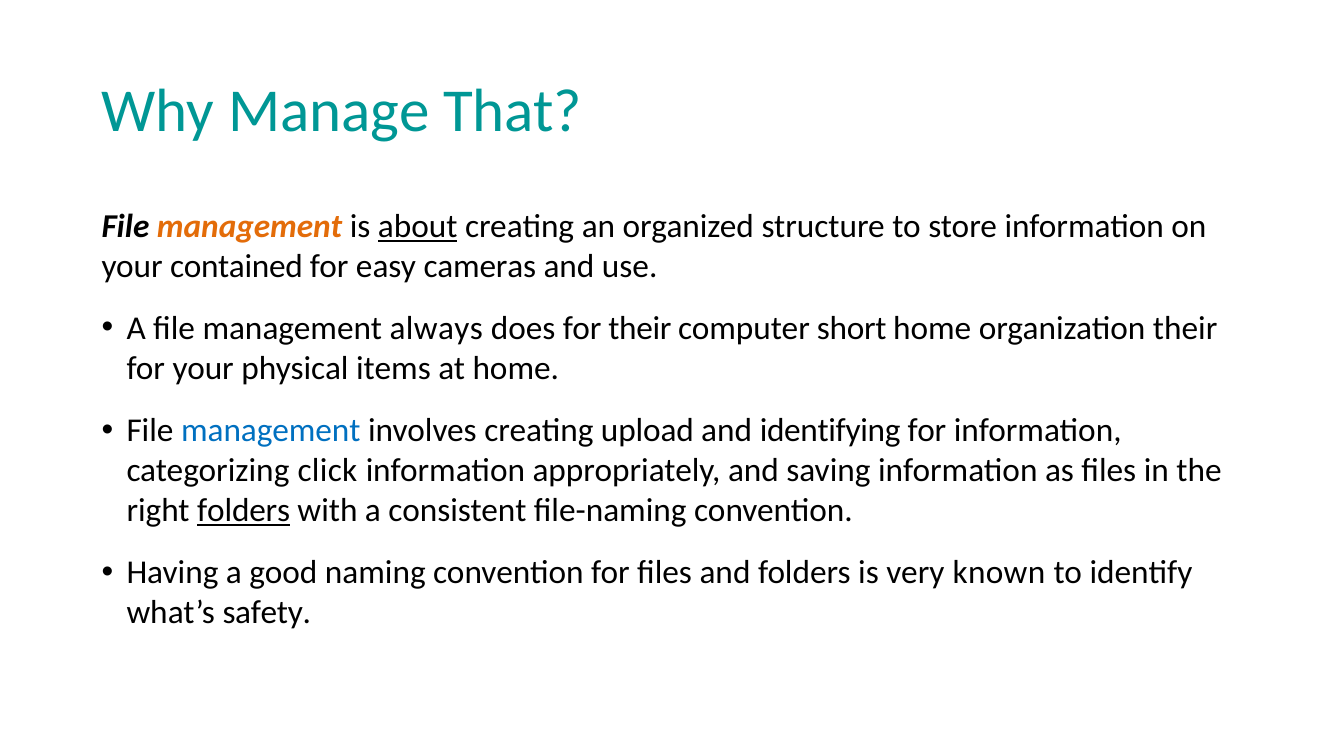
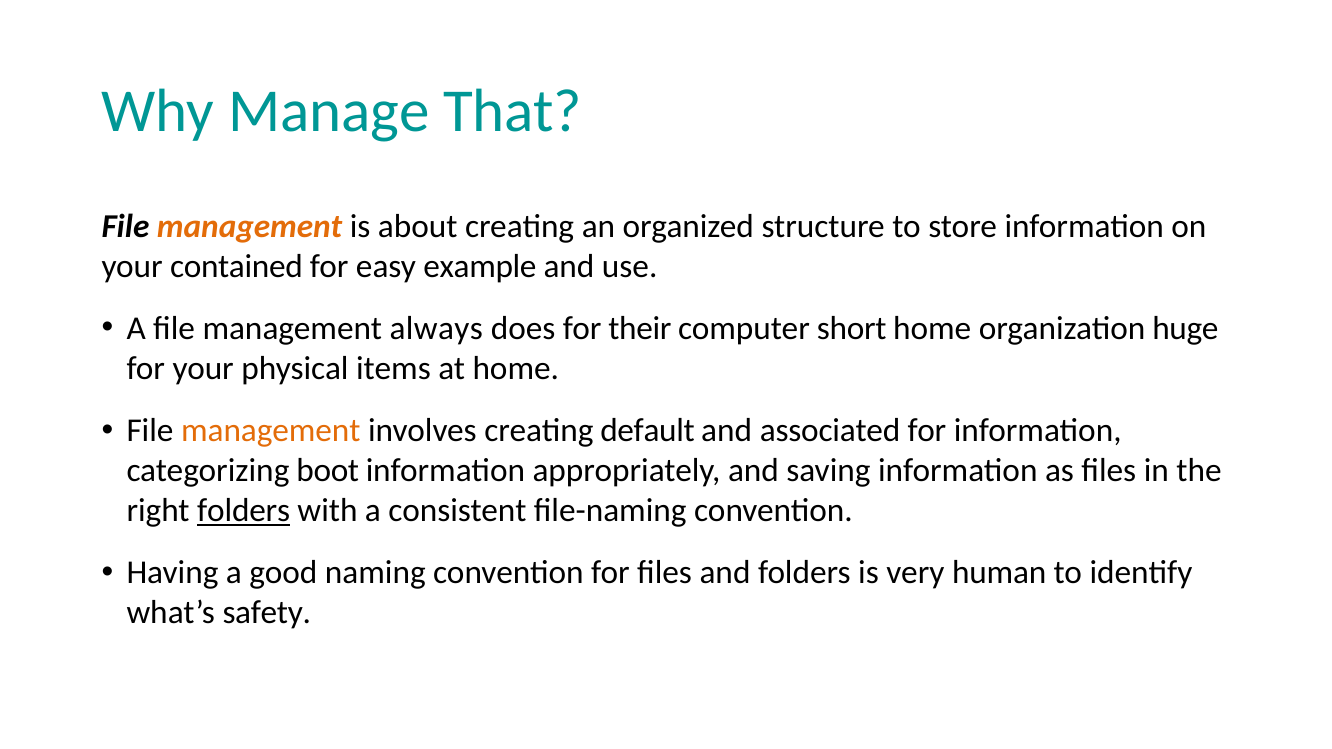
about underline: present -> none (418, 227)
cameras: cameras -> example (480, 267)
organization their: their -> huge (1185, 329)
management colour: blue -> orange (271, 431)
upload: upload -> default (648, 431)
identifying: identifying -> associated (830, 431)
click: click -> boot (328, 471)
known: known -> human (999, 573)
